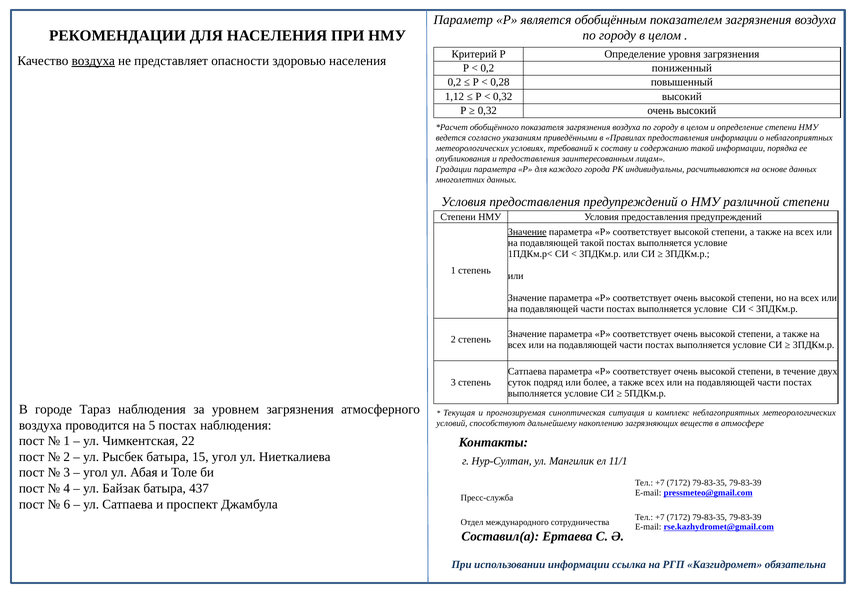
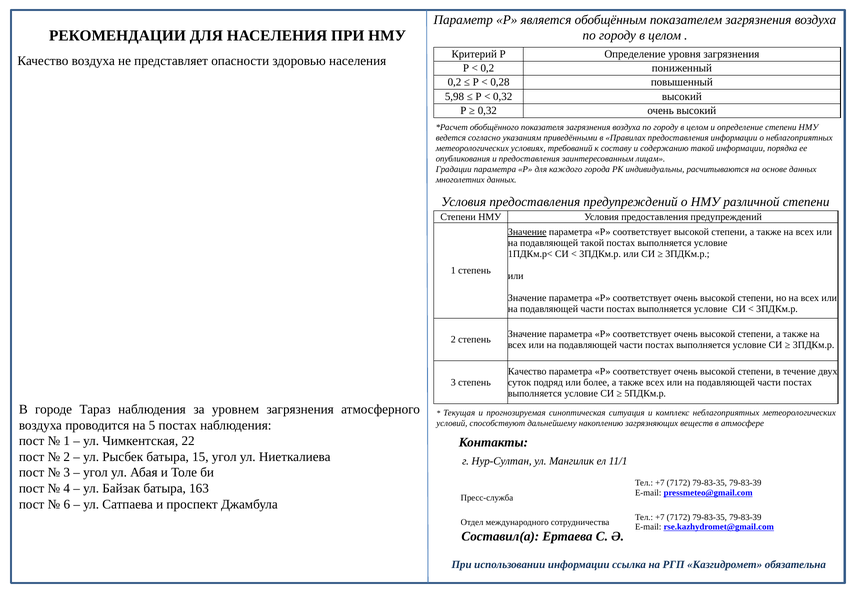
воздуха underline: present -> none (93, 61)
1,12: 1,12 -> 5,98 (454, 96)
Сатпаева: Сатпаева -> Качество (527, 371)
437: 437 -> 163 (199, 488)
